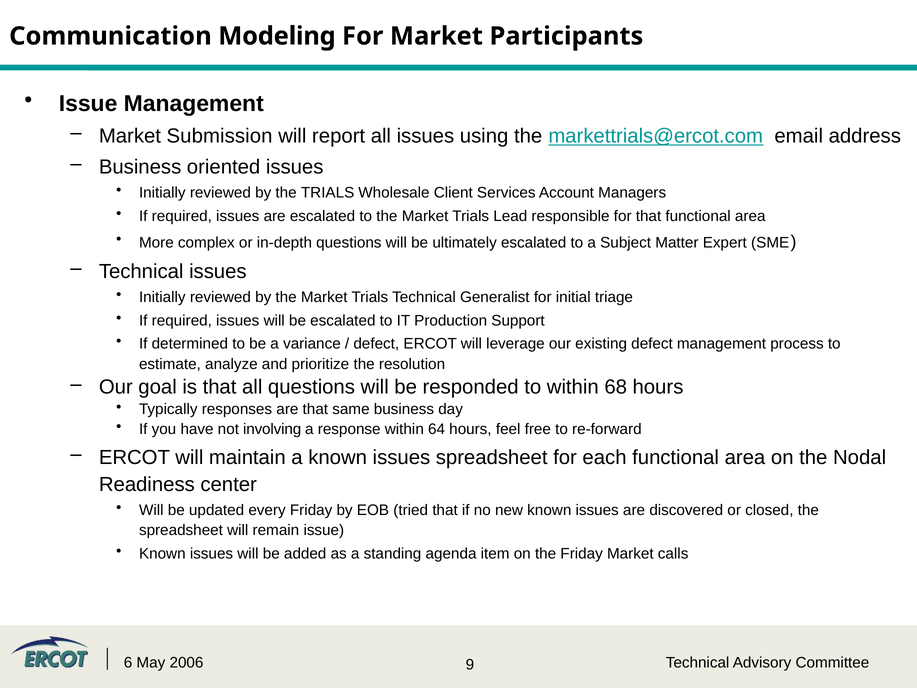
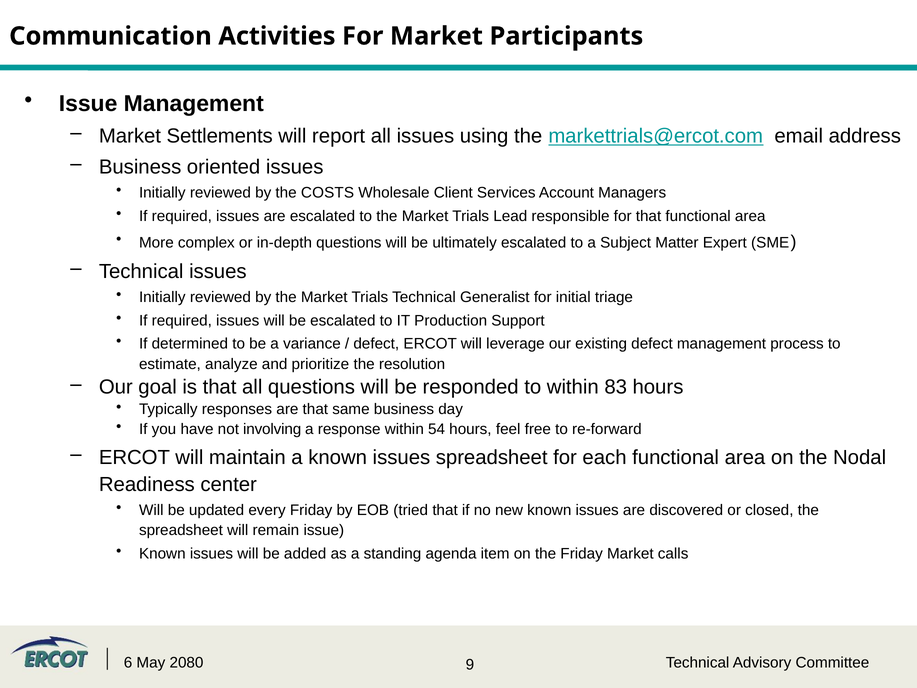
Modeling: Modeling -> Activities (277, 36)
Submission: Submission -> Settlements (220, 136)
the TRIALS: TRIALS -> COSTS (328, 193)
68: 68 -> 83 (616, 387)
64: 64 -> 54 (437, 429)
2006: 2006 -> 2080 (186, 662)
